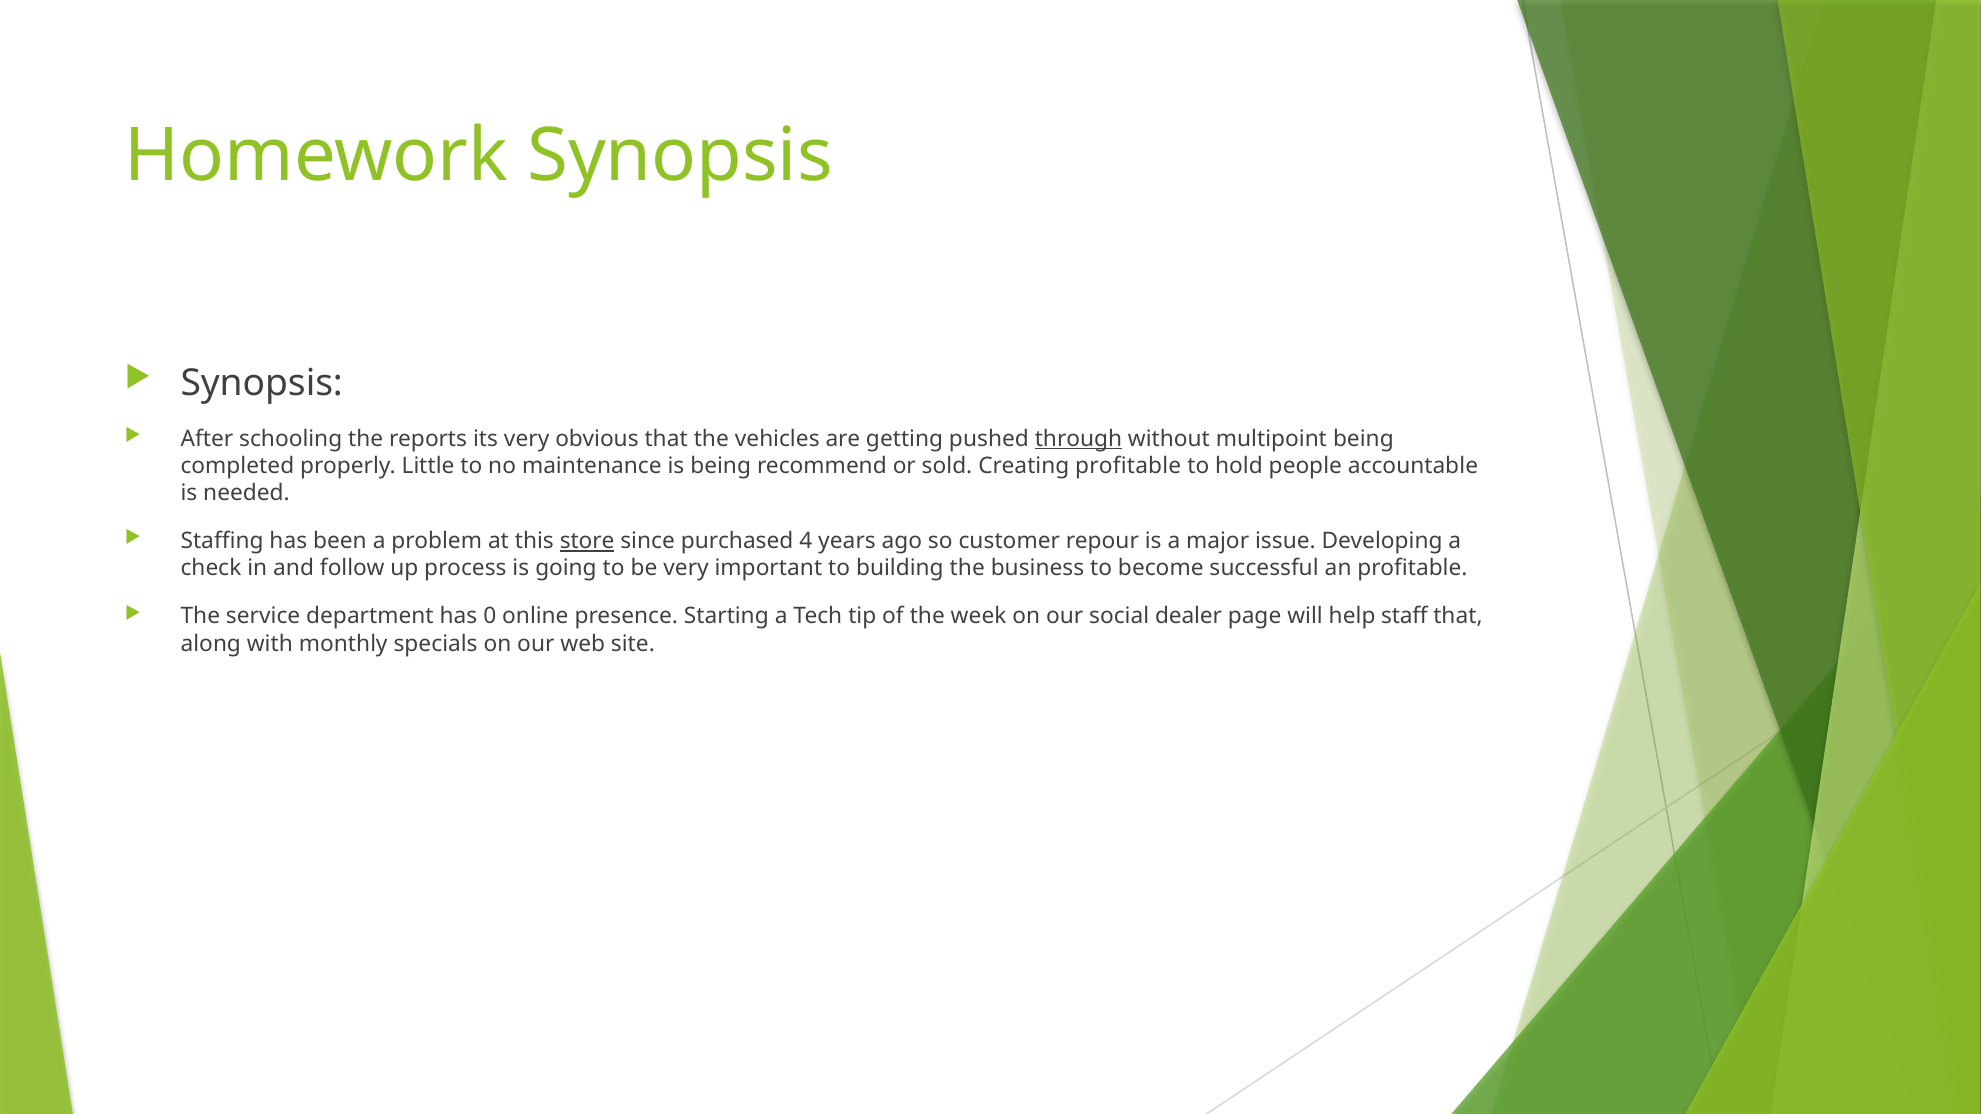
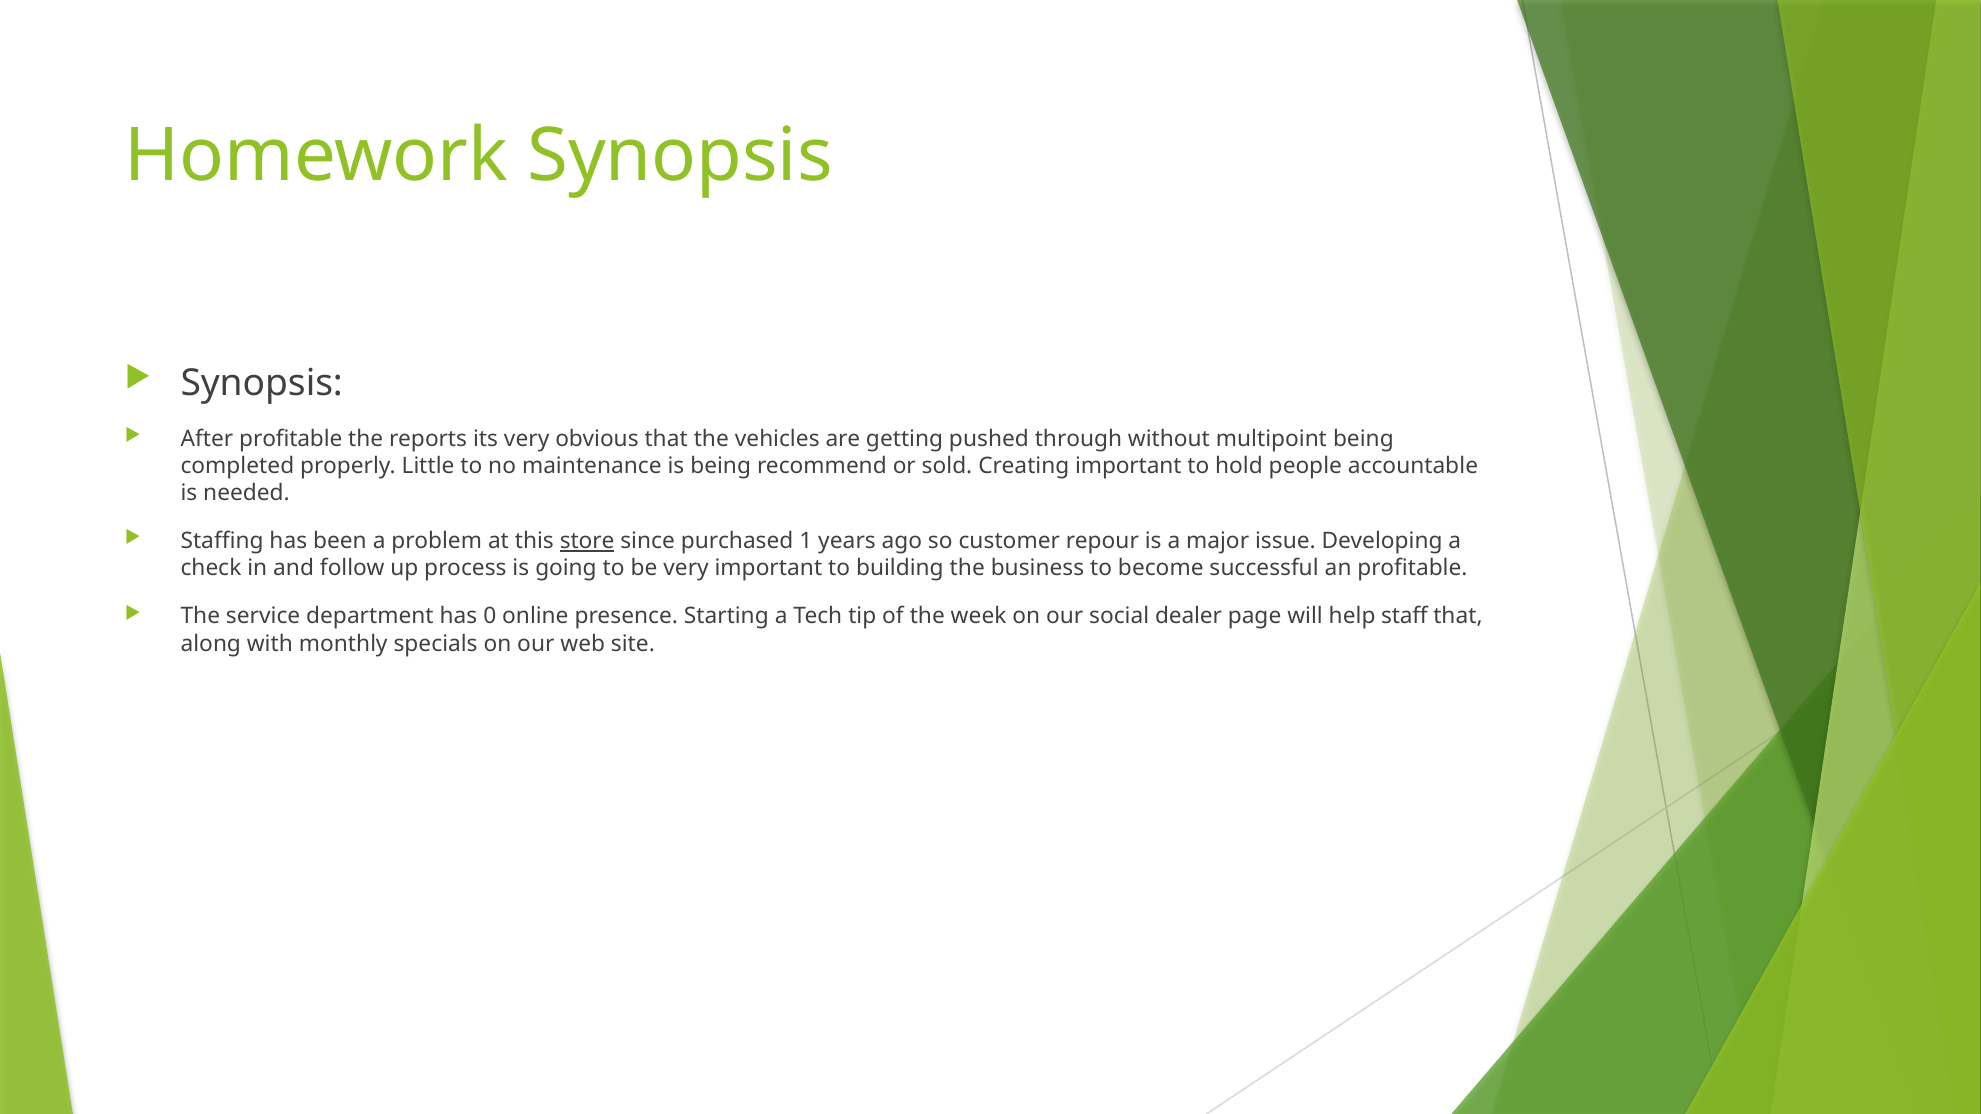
After schooling: schooling -> profitable (291, 439)
through underline: present -> none (1078, 439)
Creating profitable: profitable -> important (1128, 466)
4: 4 -> 1 (806, 541)
